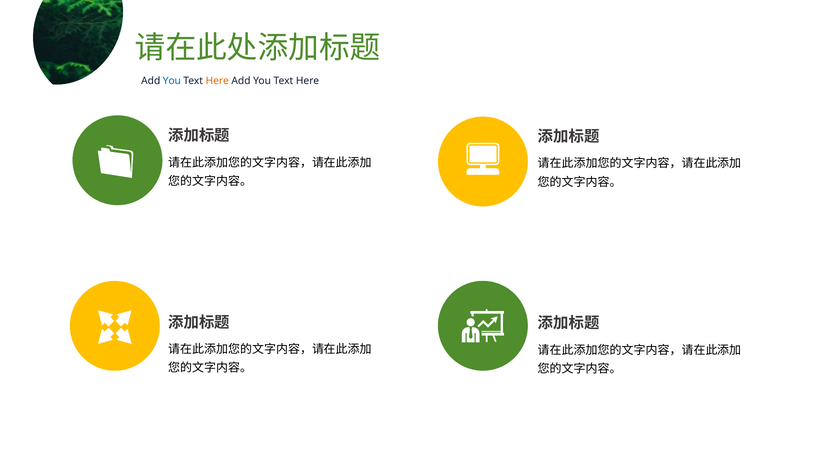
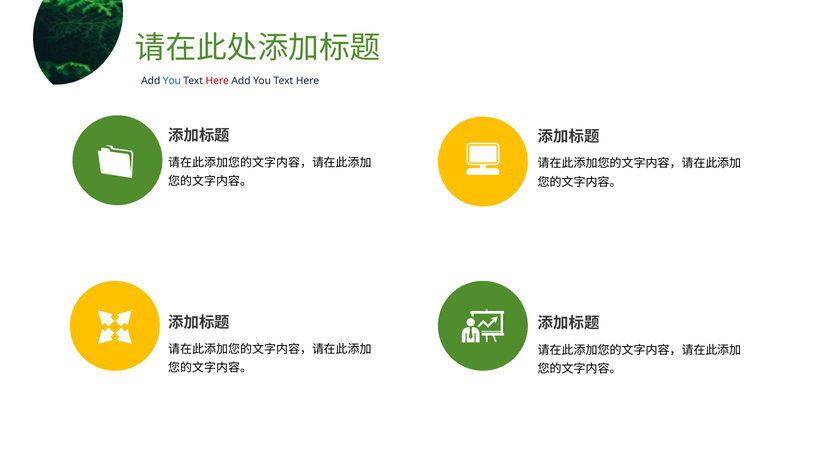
Here colour: orange -> red (217, 81)
